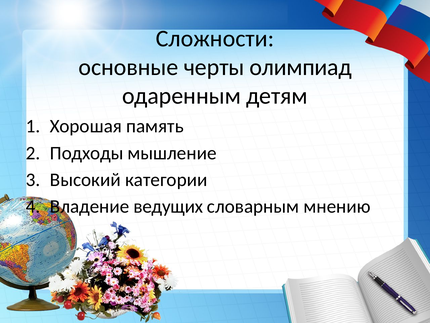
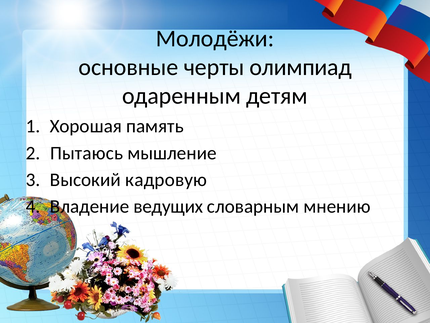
Сложности: Сложности -> Молодёжи (215, 39)
Подходы: Подходы -> Пытаюсь (87, 153)
категории: категории -> кадровую (166, 180)
